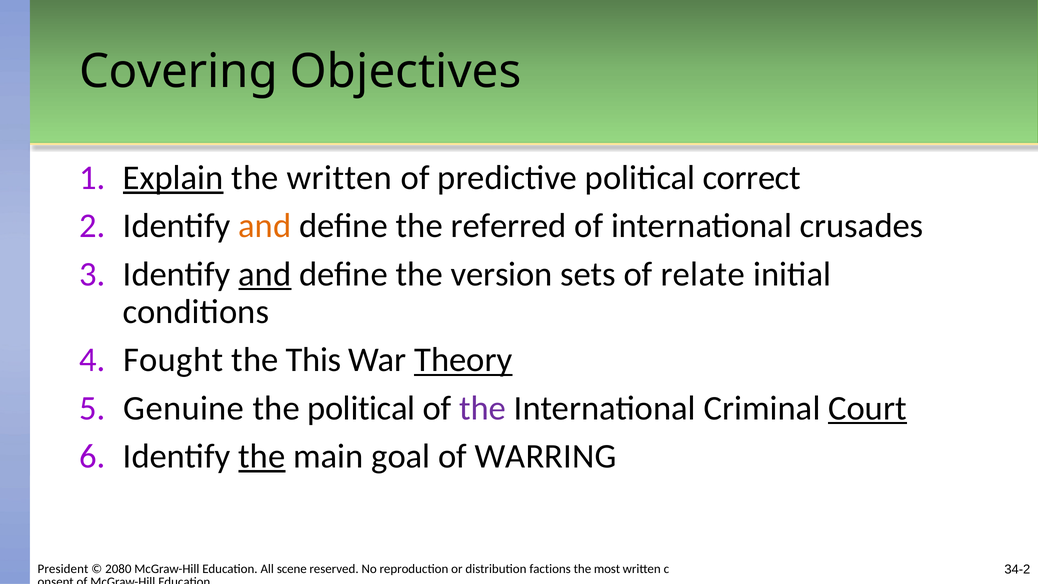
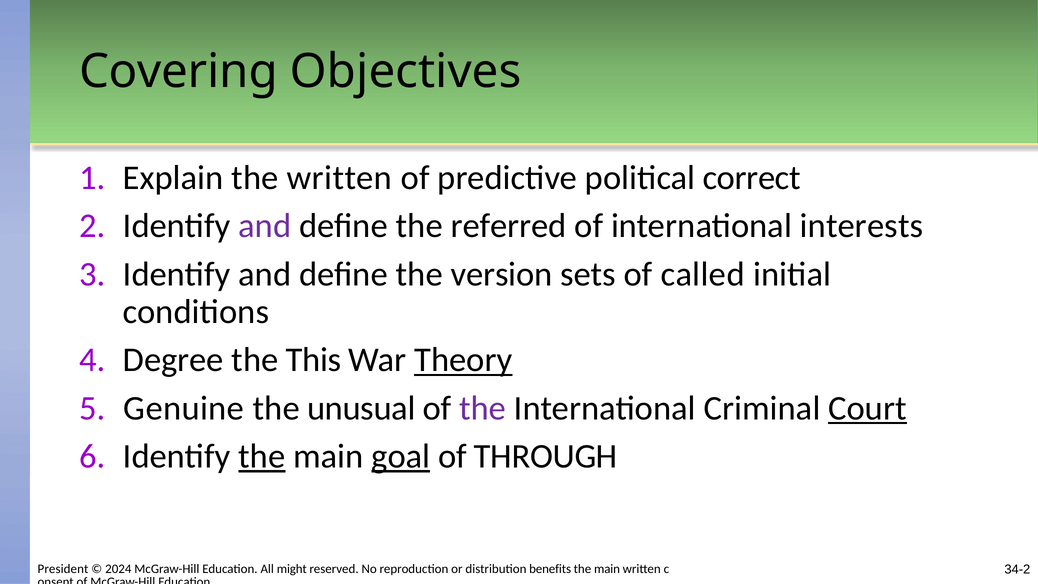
Explain underline: present -> none (173, 178)
and colour: orange -> purple (265, 226)
crusades: crusades -> interests (862, 226)
and underline: present -> none (265, 274)
relate: relate -> called (703, 274)
Fought: Fought -> Degree (173, 360)
the political: political -> unusual (361, 408)
goal underline: none -> present (401, 456)
WARRING: WARRING -> THROUGH (546, 456)
2080: 2080 -> 2024 (118, 569)
scene: scene -> might (292, 569)
factions: factions -> benefits (550, 569)
most: most -> main (607, 569)
